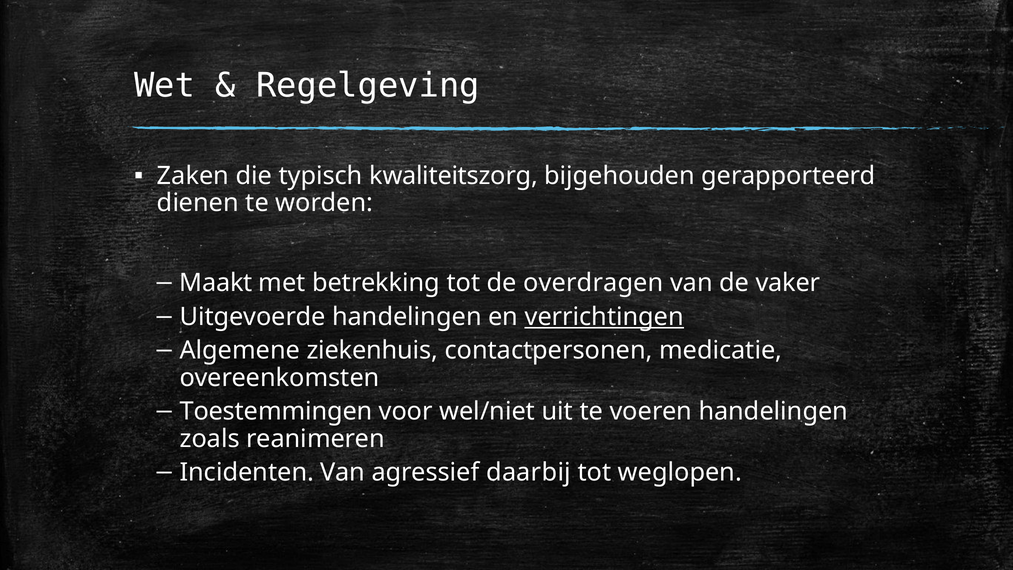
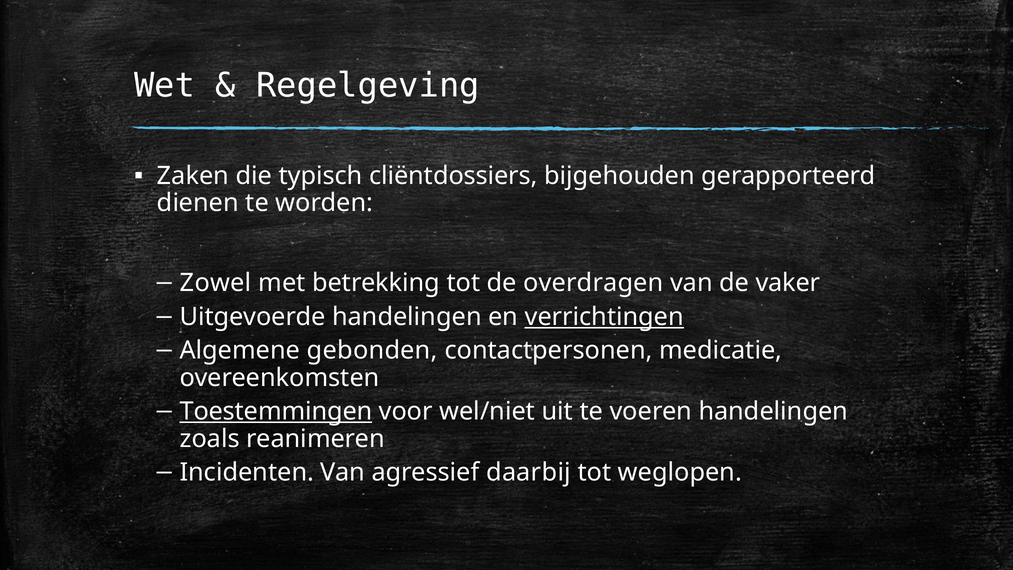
kwaliteitszorg: kwaliteitszorg -> cliëntdossiers (453, 176)
Maakt: Maakt -> Zowel (216, 283)
ziekenhuis: ziekenhuis -> gebonden (372, 350)
Toestemmingen underline: none -> present (276, 411)
